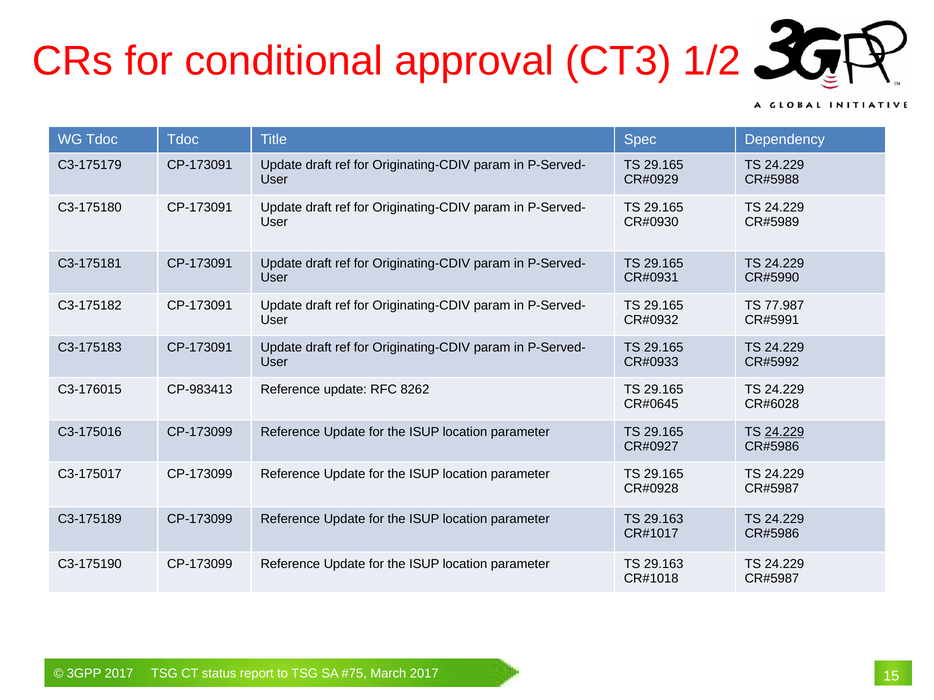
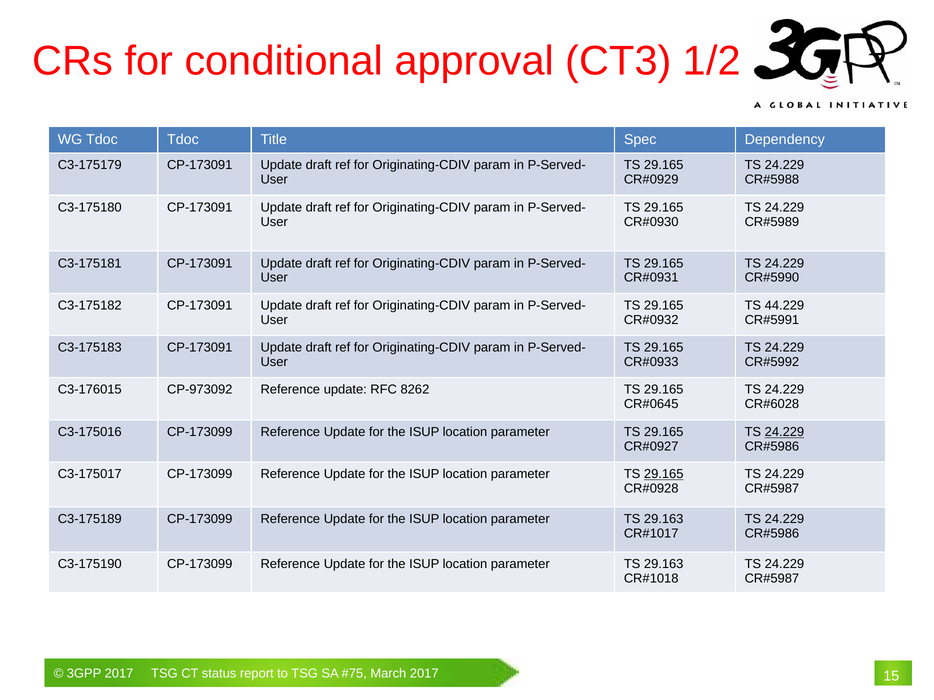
77.987: 77.987 -> 44.229 (784, 306)
CP-983413: CP-983413 -> CP-973092 (200, 390)
29.165 underline: none -> present (664, 475)
